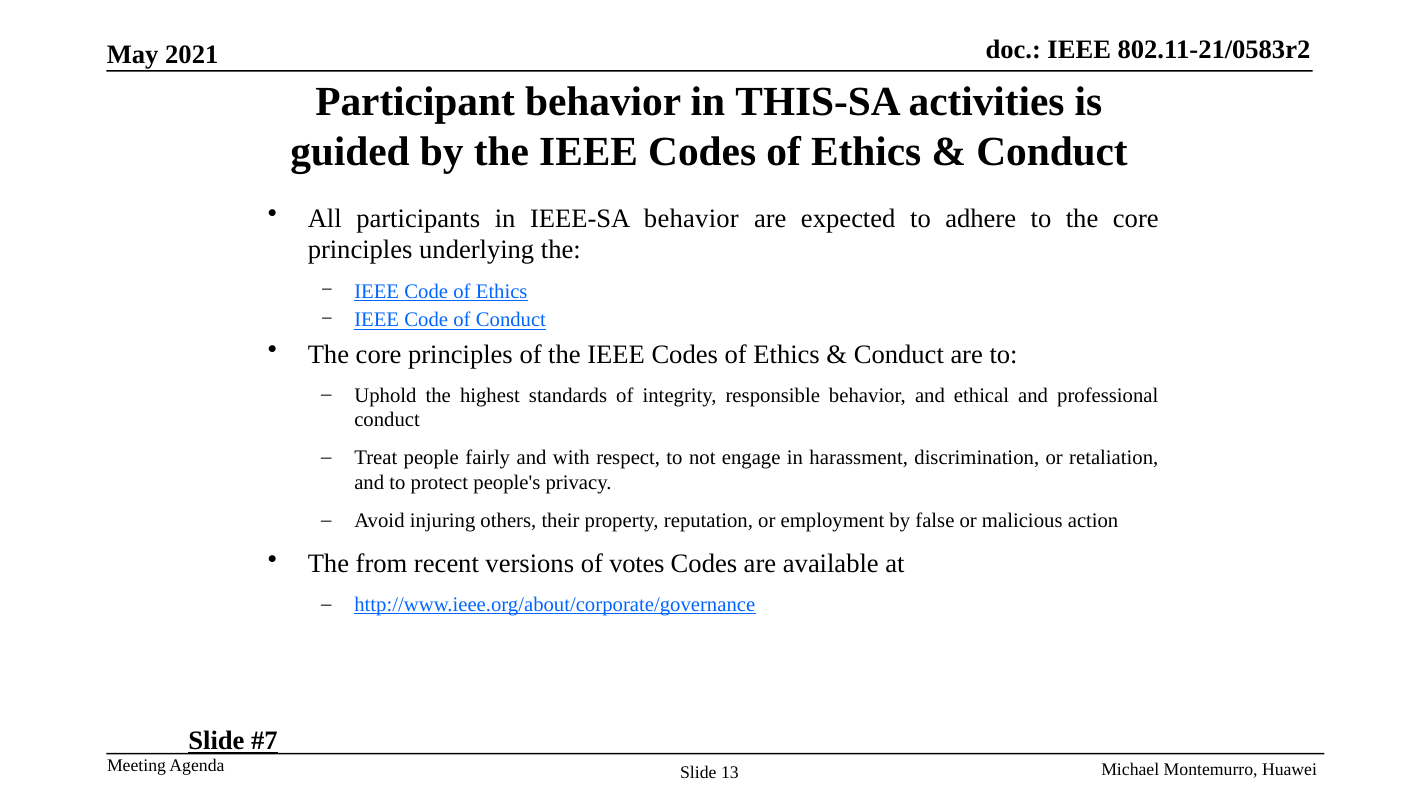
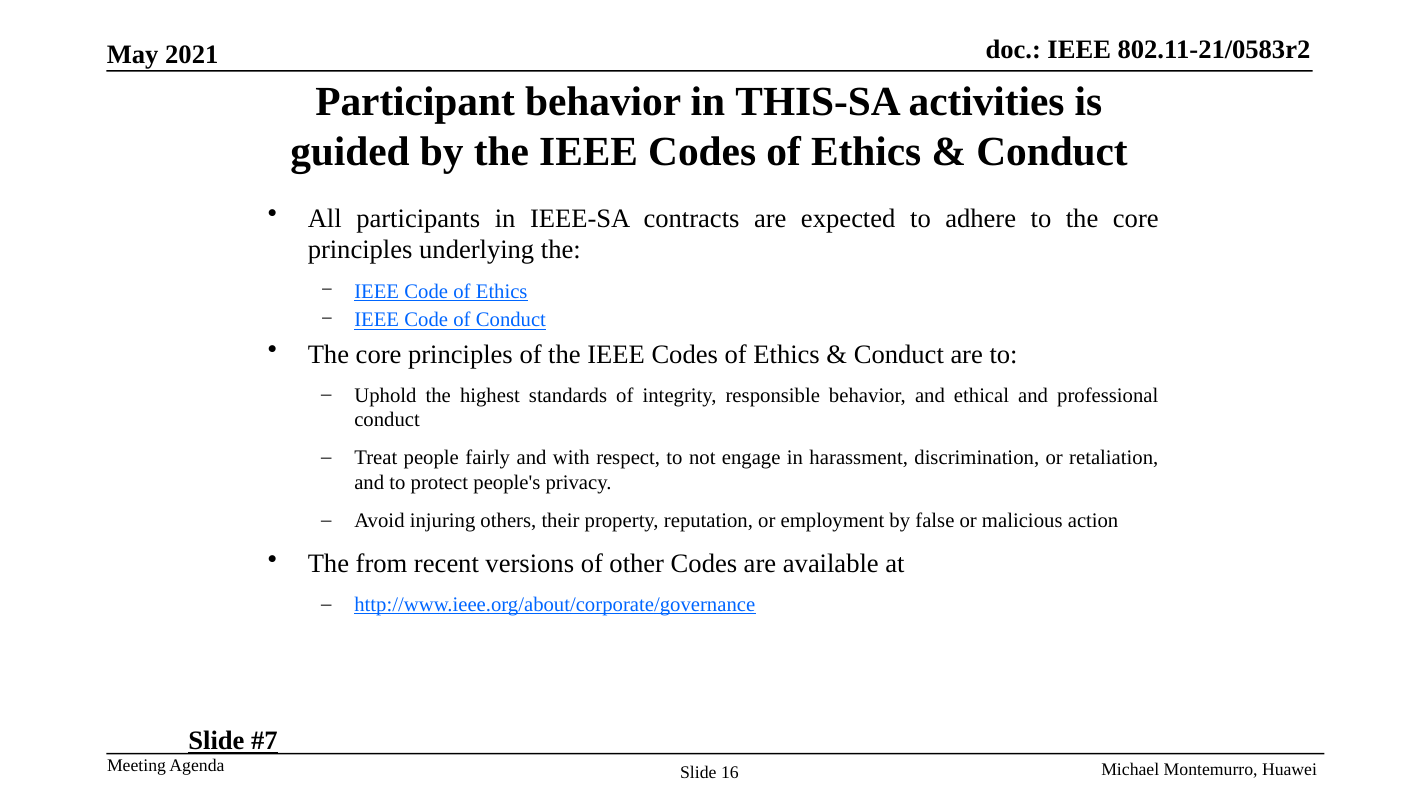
IEEE-SA behavior: behavior -> contracts (692, 218)
votes: votes -> other (637, 564)
13: 13 -> 16 (730, 773)
